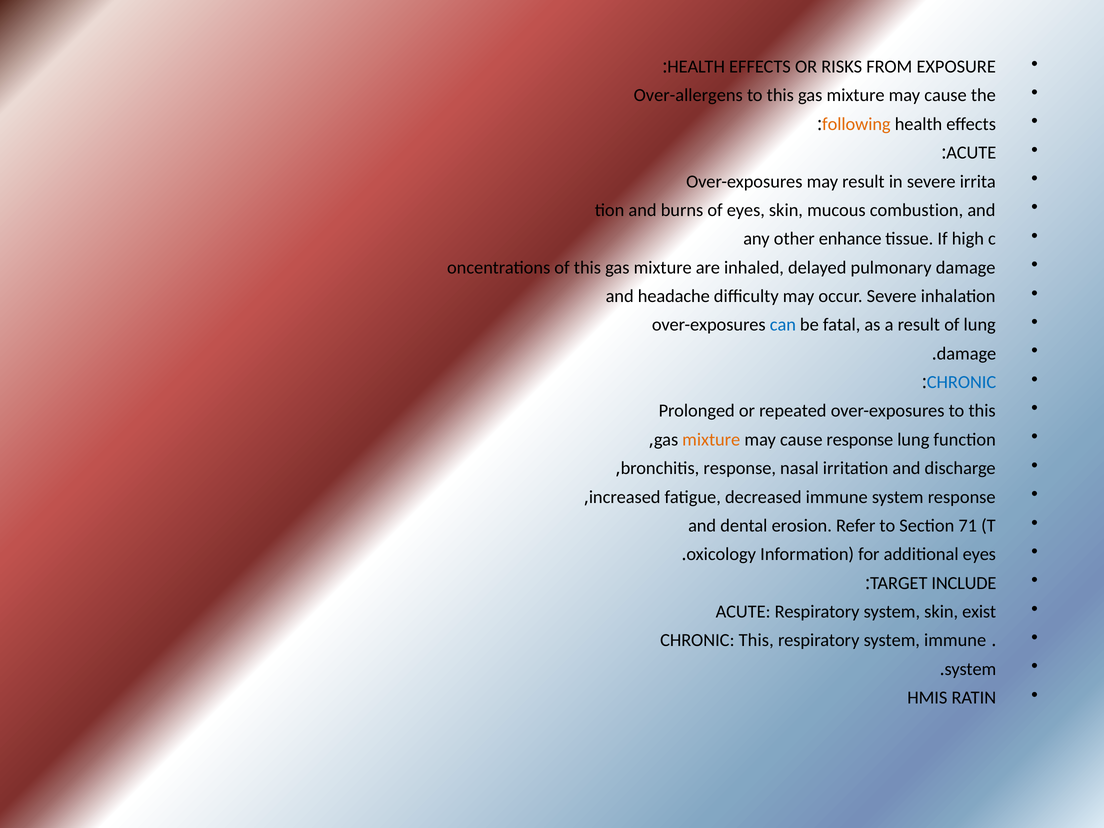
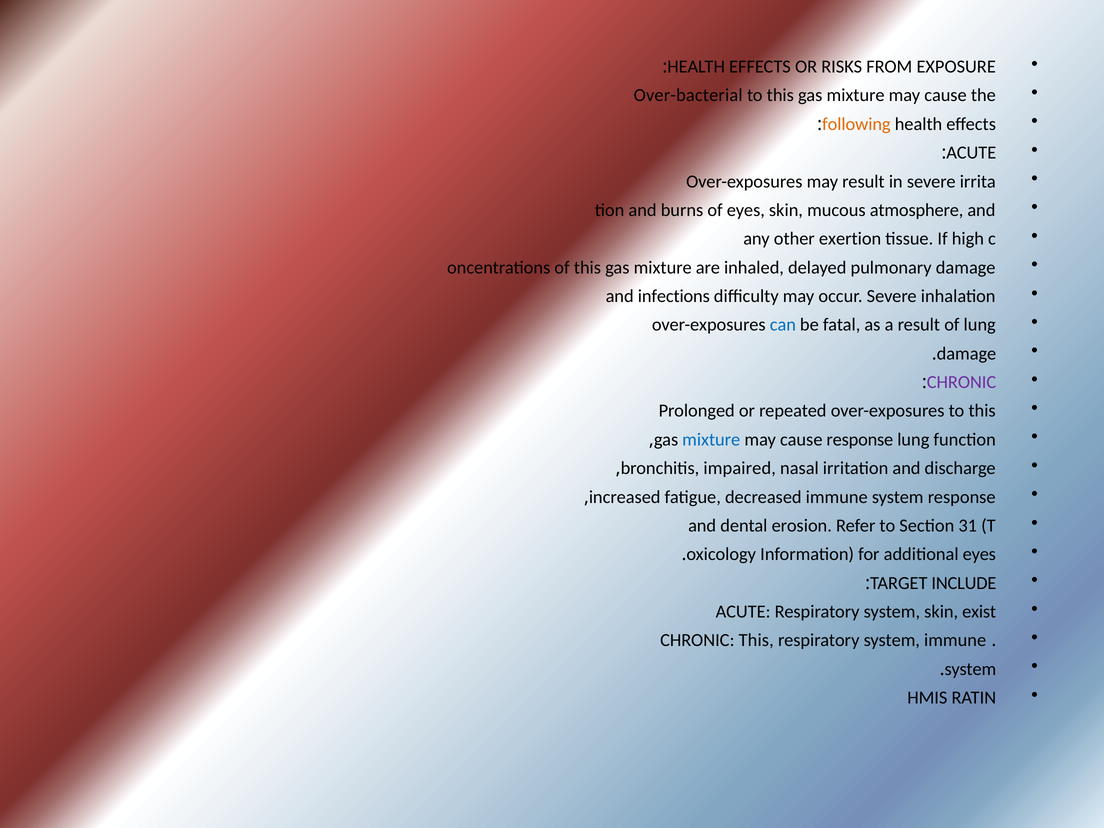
Over-allergens: Over-allergens -> Over-bacterial (688, 95)
combustion: combustion -> atmosphere (917, 210)
enhance: enhance -> exertion (850, 239)
headache: headache -> infections (674, 296)
CHRONIC colour: blue -> purple (961, 382)
mixture colour: orange -> blue (711, 440)
bronchitis response: response -> impaired (740, 468)
71: 71 -> 31 (968, 526)
